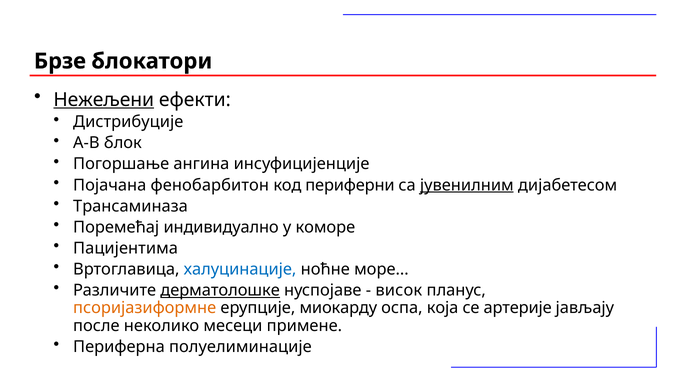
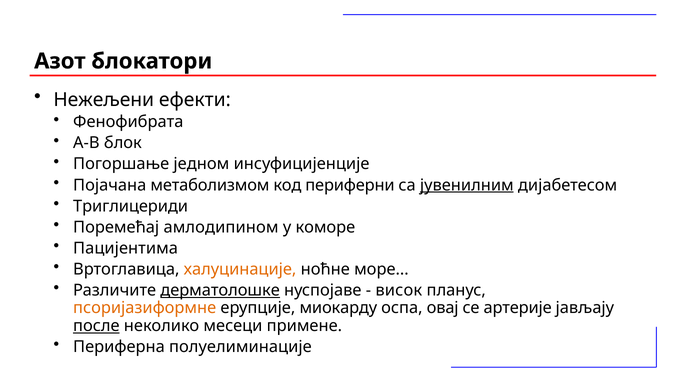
Брзе: Брзе -> Азот (60, 61)
Нежељени underline: present -> none (104, 100)
Дистрибуције: Дистрибуције -> Фенофибрата (128, 122)
ангина: ангина -> једном (201, 164)
фенобарбитон: фенобарбитон -> метаболизмом (210, 185)
Трансаминаза: Трансаминаза -> Триглицериди (131, 206)
индивидуално: индивидуално -> амлодипином (221, 227)
халуцинације colour: blue -> orange (240, 269)
која: која -> овај (443, 308)
после underline: none -> present (96, 326)
